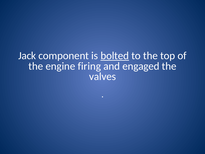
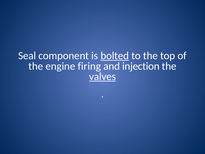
Jack: Jack -> Seal (27, 56)
engaged: engaged -> injection (141, 66)
valves underline: none -> present (103, 76)
